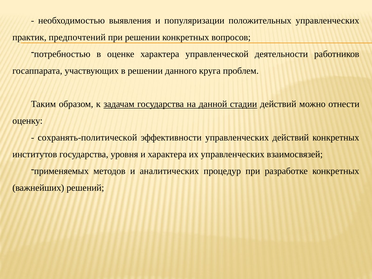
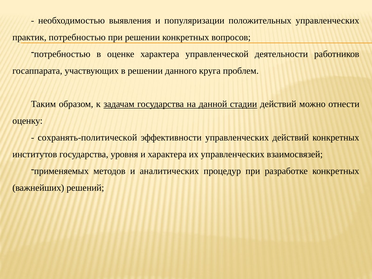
практик предпочтений: предпочтений -> потребностью (77, 37)
